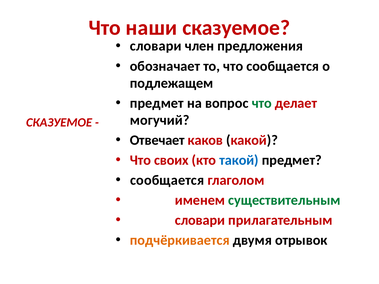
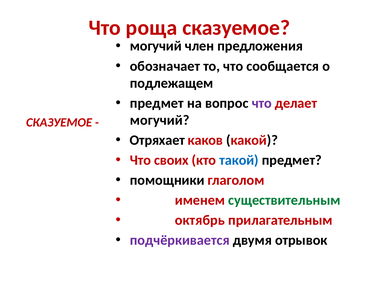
наши: наши -> роща (151, 28)
словари: словари -> могучий (156, 46)
что colour: green -> purple (262, 103)
Отвечает: Отвечает -> Отряхает (157, 140)
сообщается: сообщается -> помощники (167, 180)
словари: словари -> октябрь (200, 220)
подчёркивается colour: orange -> purple (180, 240)
